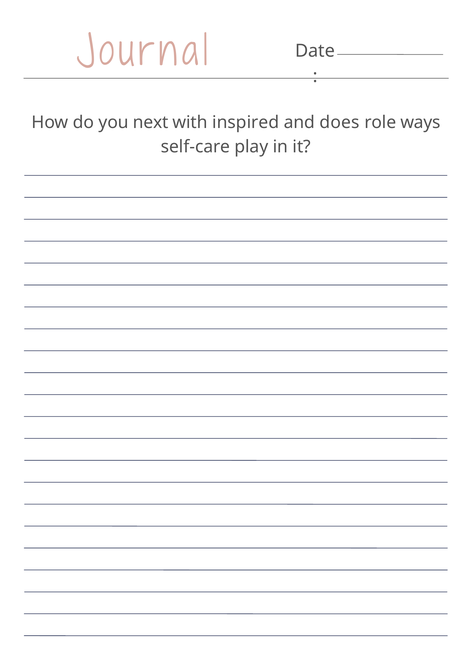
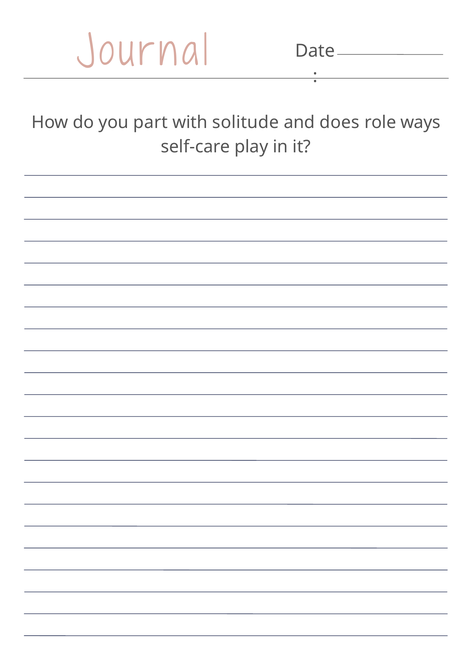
next: next -> part (150, 122)
inspired: inspired -> solitude (246, 122)
